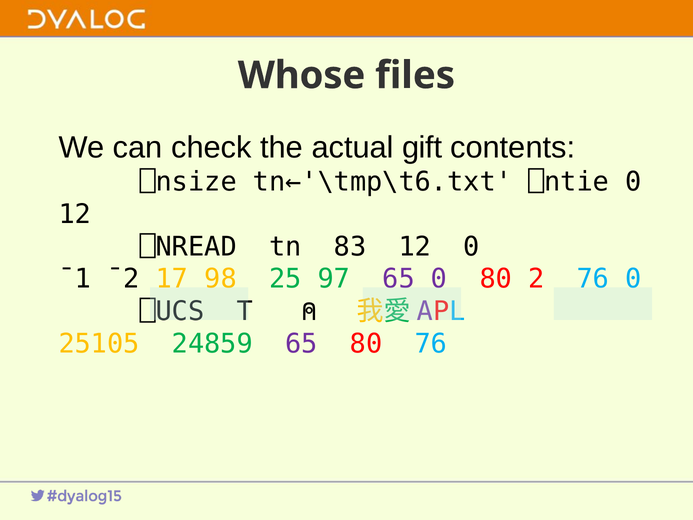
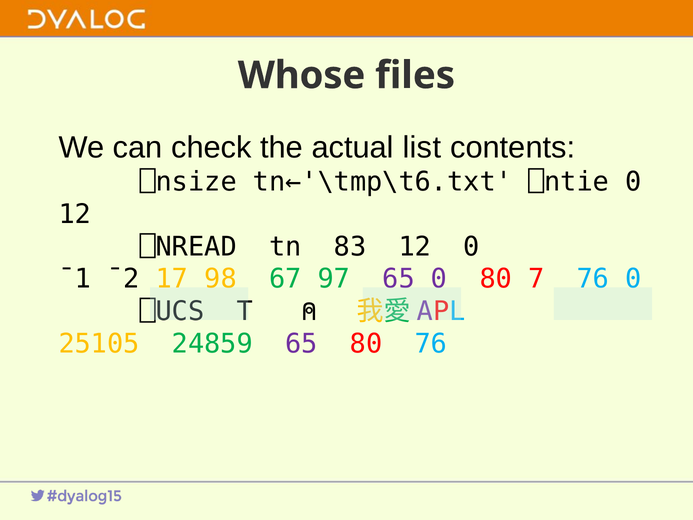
gift: gift -> list (422, 147)
25: 25 -> 67 (285, 279)
2: 2 -> 7 (536, 279)
